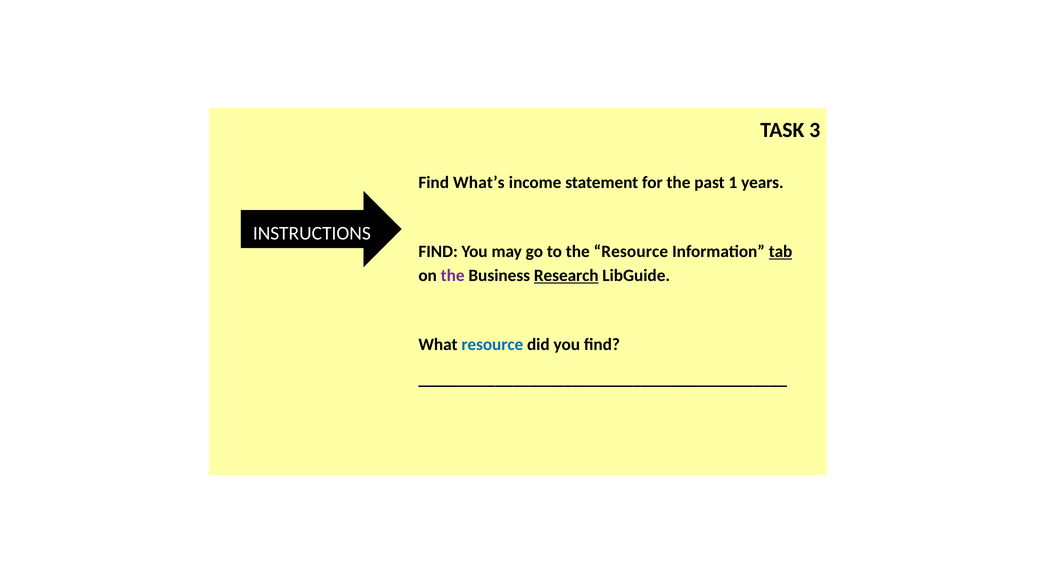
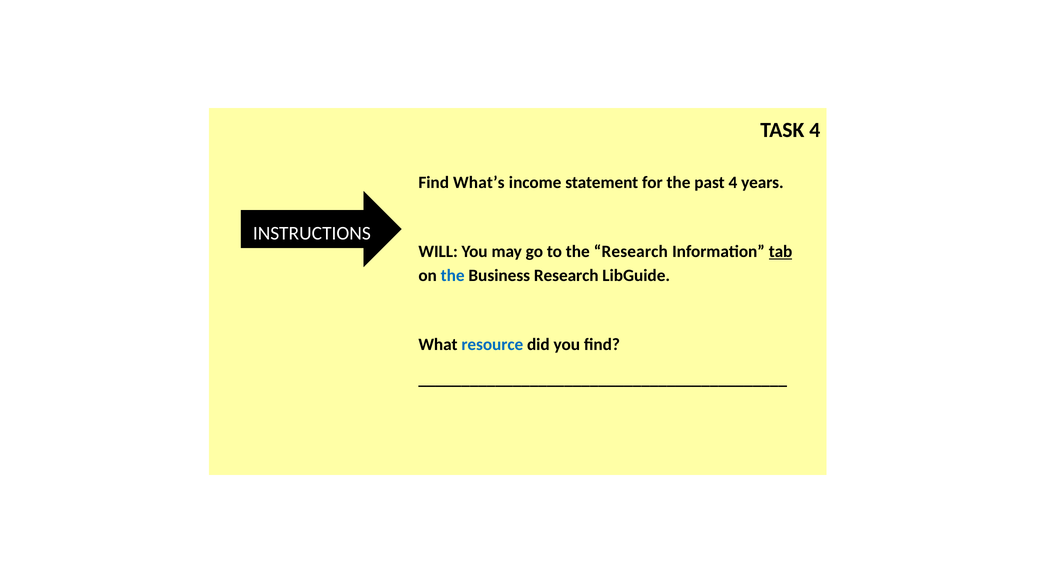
TASK 3: 3 -> 4 (815, 130)
past 1: 1 -> 4 (733, 183)
FIND: FIND -> WILL (438, 252)
the Resource: Resource -> Research (631, 252)
the colour: purple -> blue (453, 276)
Research underline: present -> none (566, 276)
